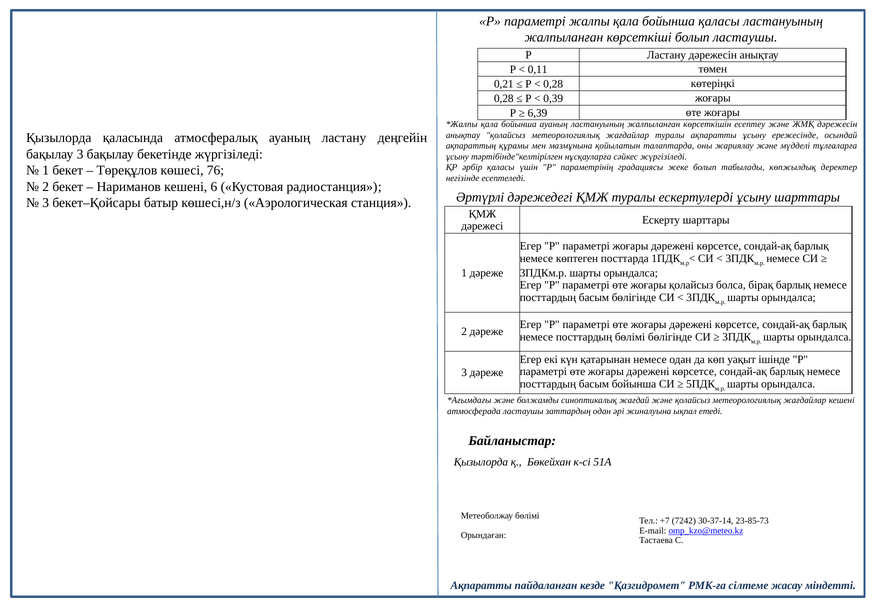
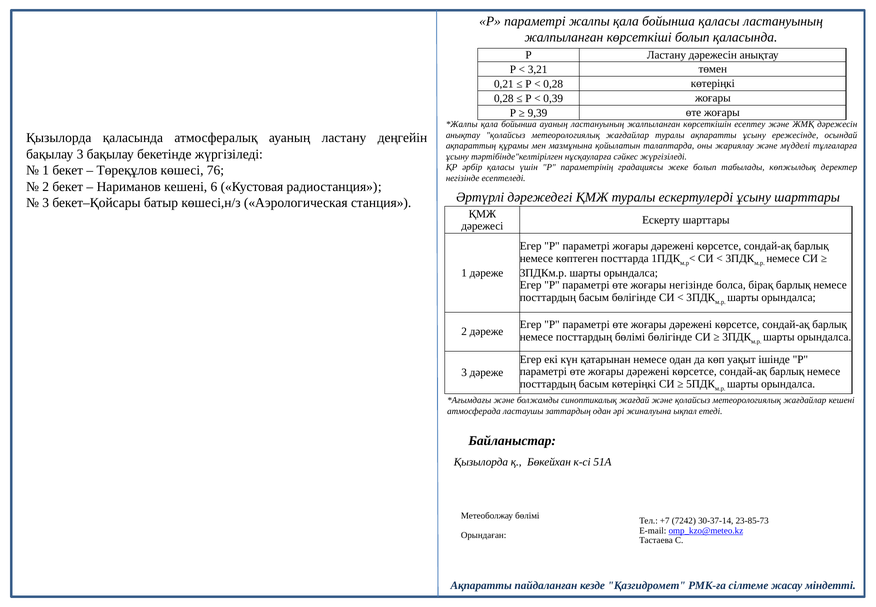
болып ластаушы: ластаушы -> қаласында (745, 37)
0,11: 0,11 -> 3,21 (538, 69)
6,39: 6,39 -> 9,39 (538, 113)
жоғары қолайсыз: қолайсыз -> негізінде (691, 285)
басым бойынша: бойынша -> көтеріңкі (634, 384)
